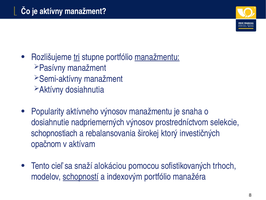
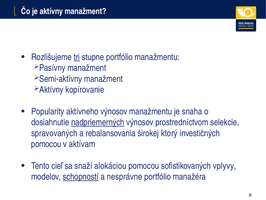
manažmentu underline: present -> none (157, 57)
dosiahnutia: dosiahnutia -> kopírovanie (85, 89)
nadpriemerných underline: none -> present (98, 122)
schopnostiach: schopnostiach -> spravovaných (54, 133)
opačnom: opačnom -> pomocou (46, 144)
trhoch: trhoch -> vplyvy (225, 165)
indexovým: indexovým -> nesprávne (125, 176)
